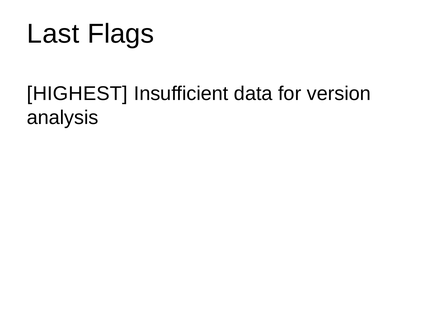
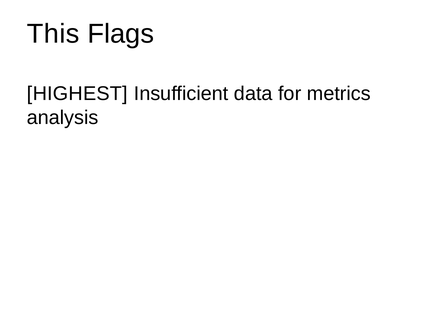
Last: Last -> This (53, 34)
version: version -> metrics (339, 94)
